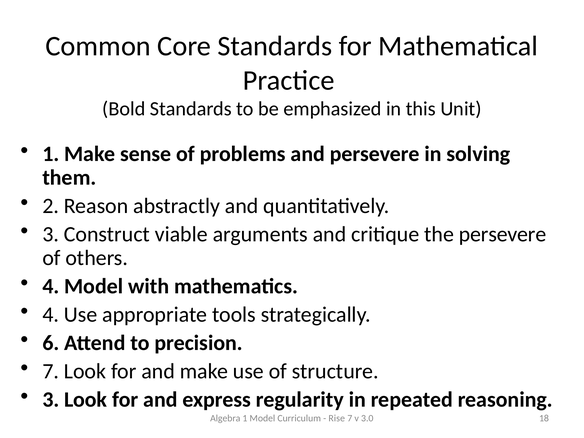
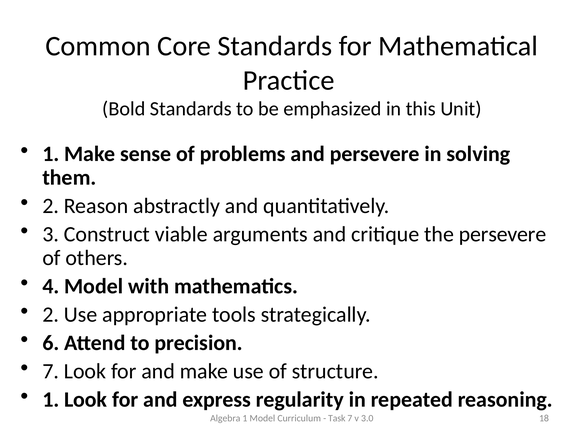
4: 4 -> 2 (51, 315)
3: 3 -> 1 (51, 400)
Rise: Rise -> Task (337, 418)
